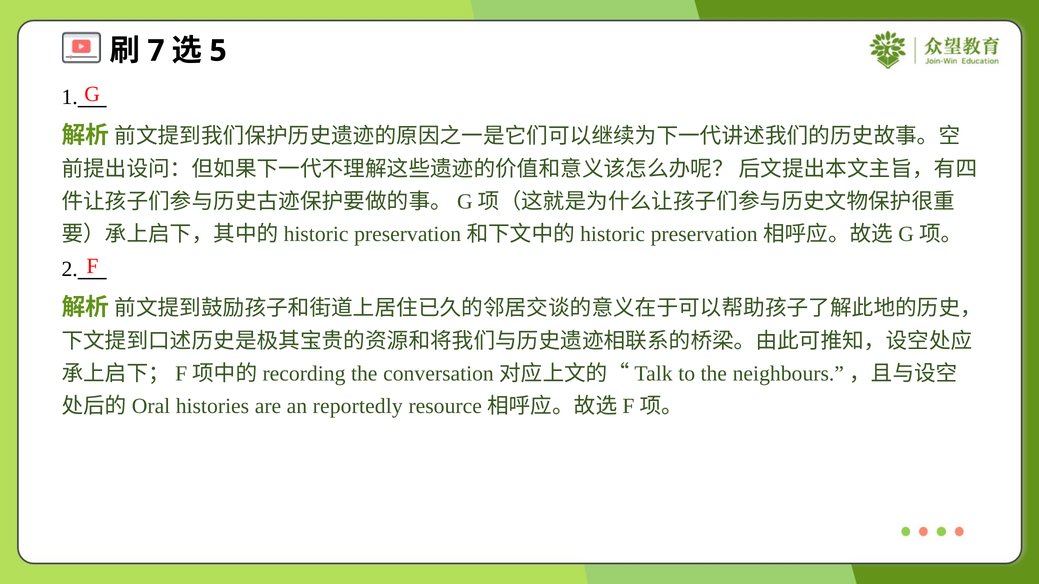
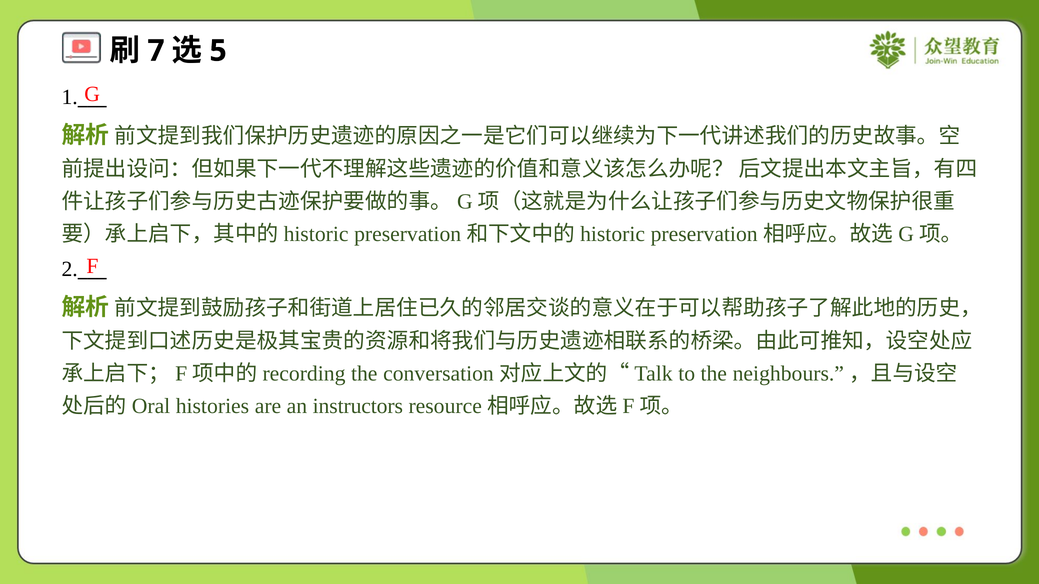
reportedly: reportedly -> instructors (358, 406)
